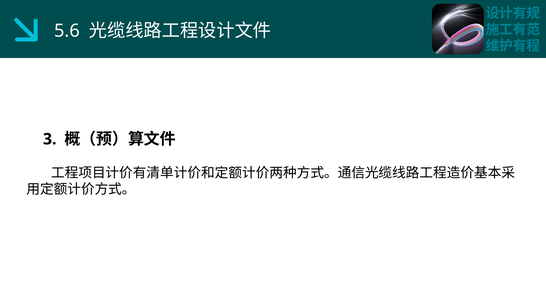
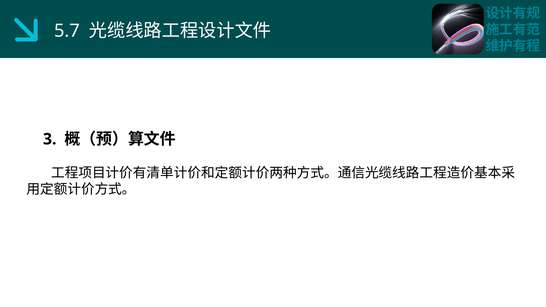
5.6: 5.6 -> 5.7 (67, 31)
